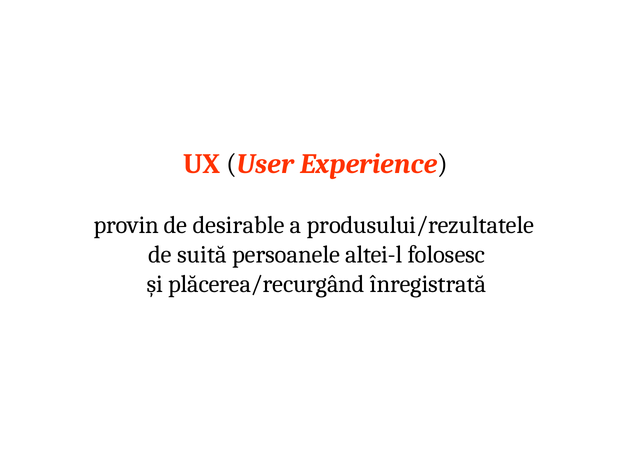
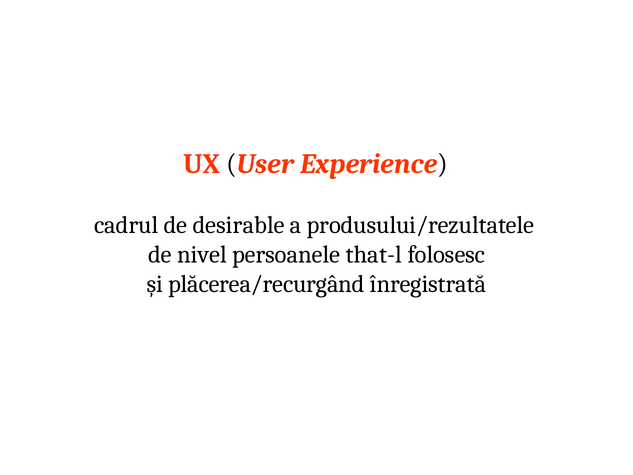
provin: provin -> cadrul (126, 225)
suită: suită -> nivel (202, 255)
altei-l: altei-l -> that-l (374, 255)
